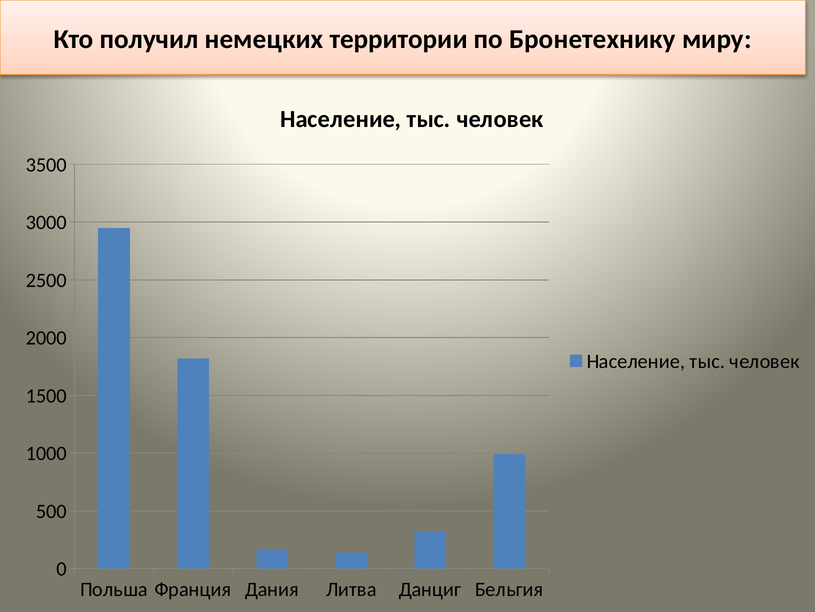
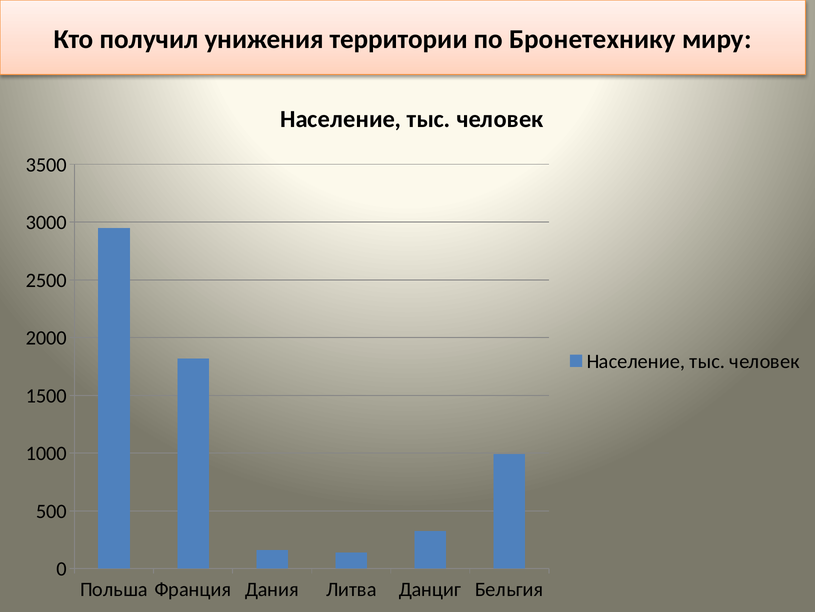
немецких: немецких -> унижения (264, 39)
